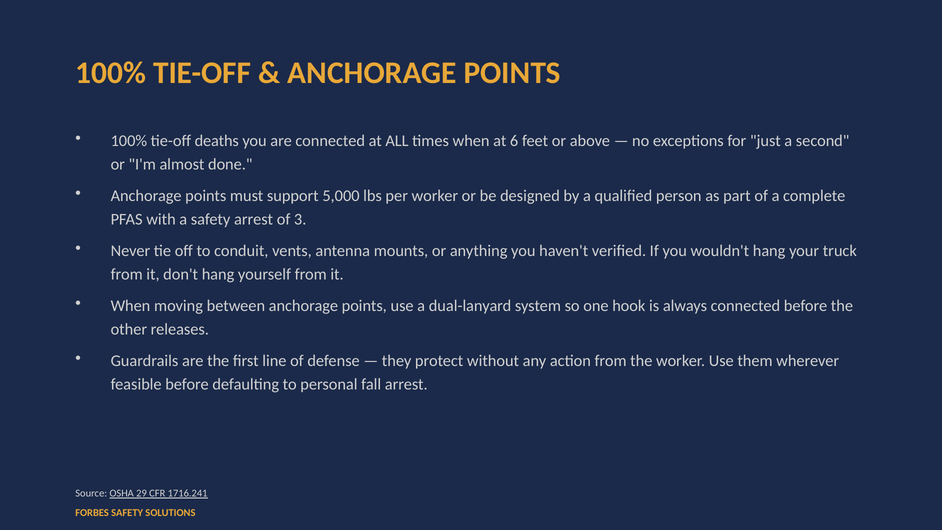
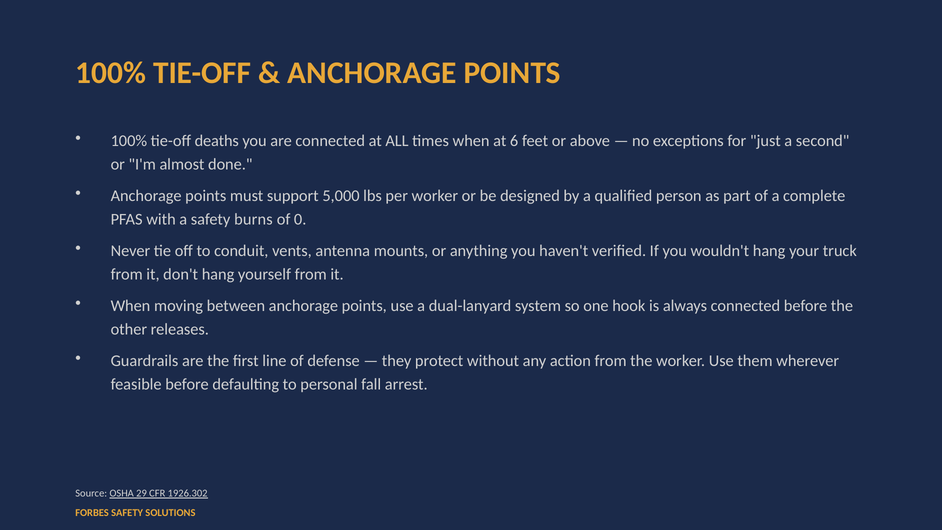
safety arrest: arrest -> burns (253, 219)
3: 3 -> 0 (300, 219)
1716.241: 1716.241 -> 1926.302 (188, 493)
